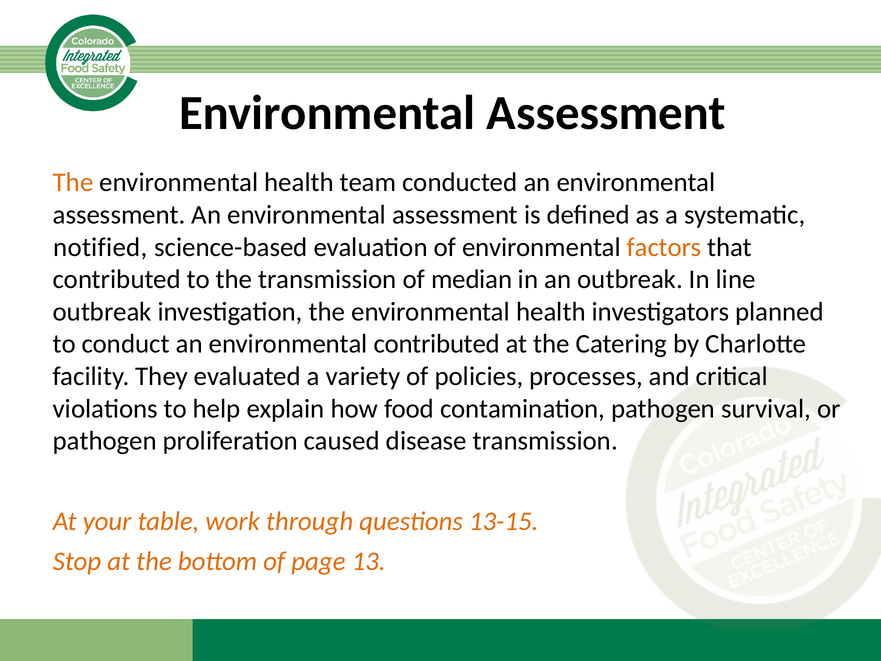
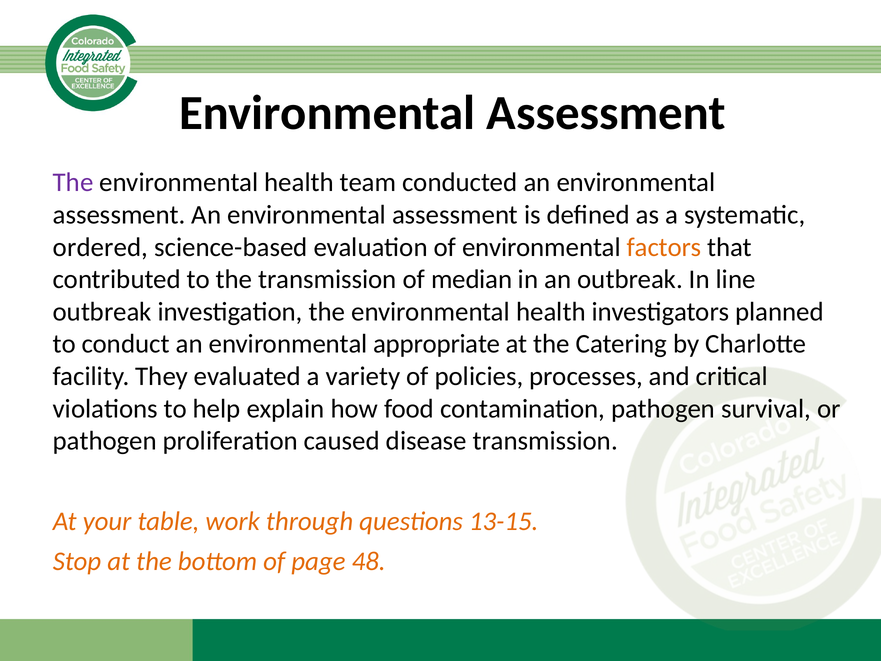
The colour: orange -> purple (73, 182)
notified: notified -> ordered (100, 247)
environmental contributed: contributed -> appropriate (437, 344)
13: 13 -> 48 (369, 561)
